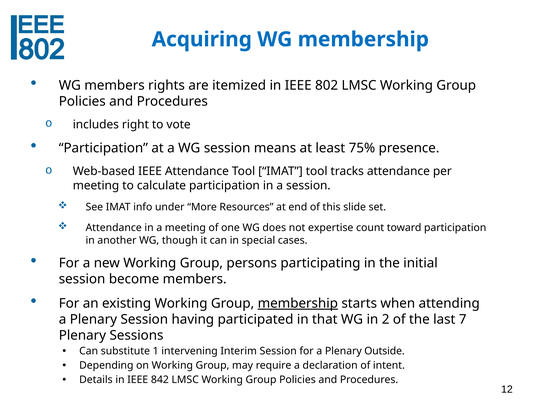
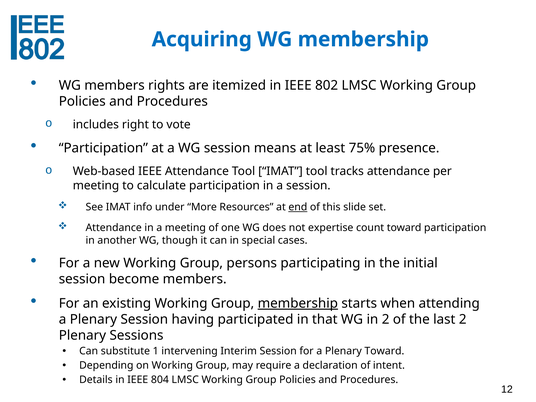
end underline: none -> present (298, 207)
last 7: 7 -> 2 (463, 319)
Plenary Outside: Outside -> Toward (384, 351)
842: 842 -> 804 (160, 380)
